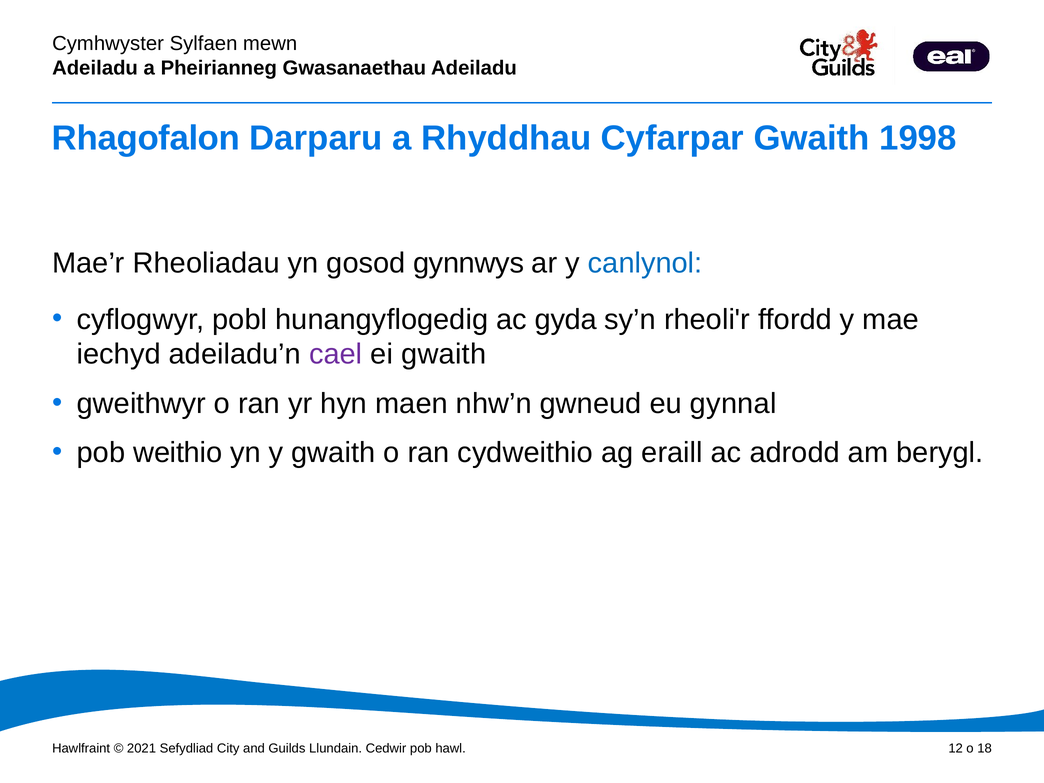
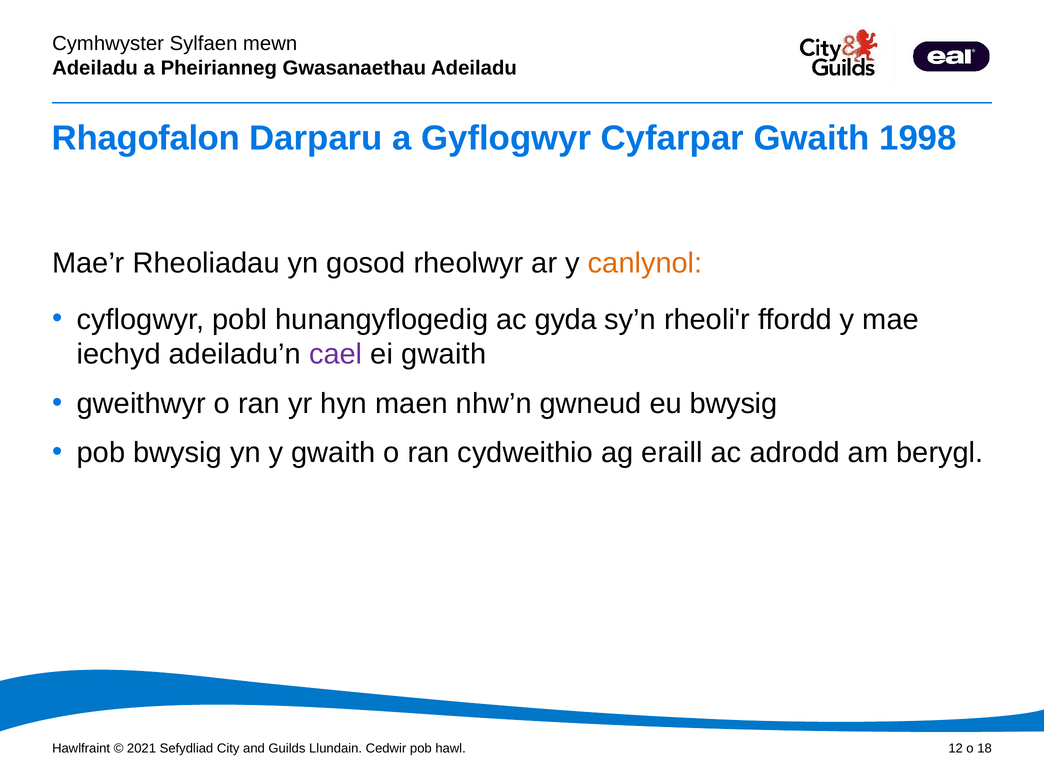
Rhyddhau: Rhyddhau -> Gyflogwyr (506, 138)
gynnwys: gynnwys -> rheolwyr (468, 263)
canlynol colour: blue -> orange (645, 263)
eu gynnal: gynnal -> bwysig (734, 404)
pob weithio: weithio -> bwysig (178, 453)
